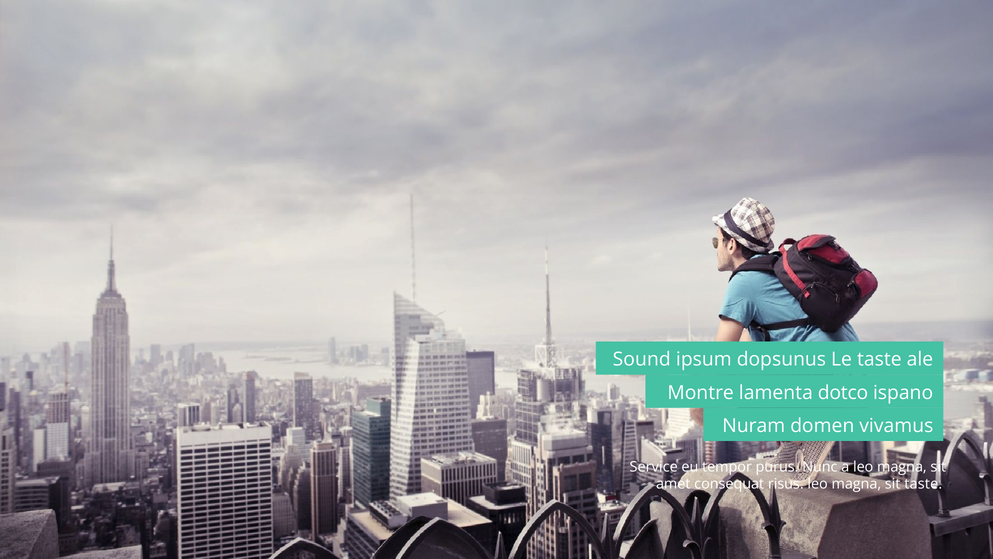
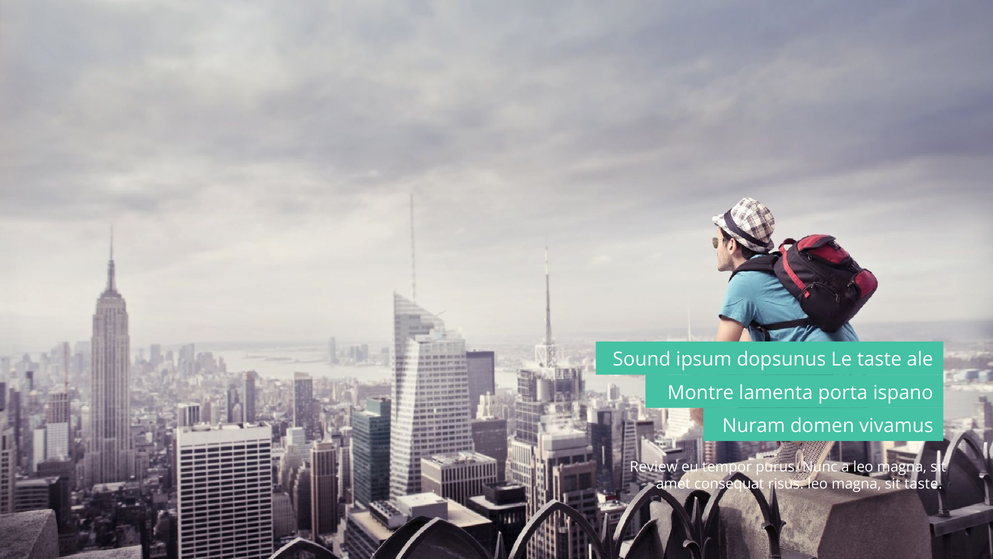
dotco: dotco -> porta (843, 392)
Service: Service -> Review (654, 466)
